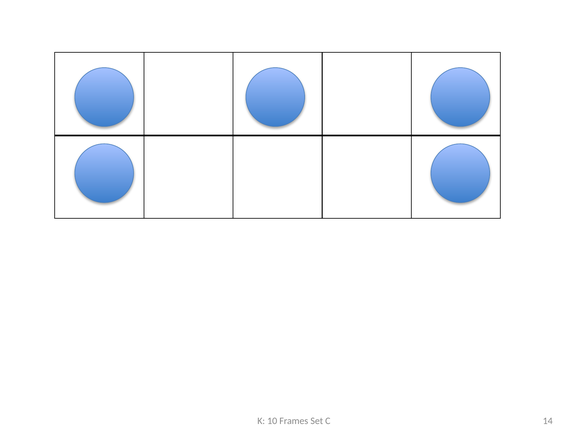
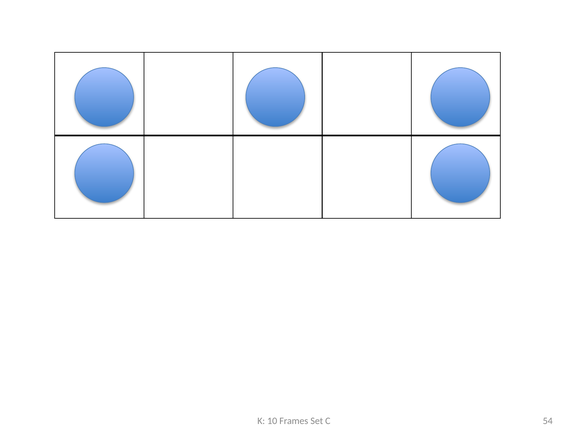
14: 14 -> 54 (548, 421)
